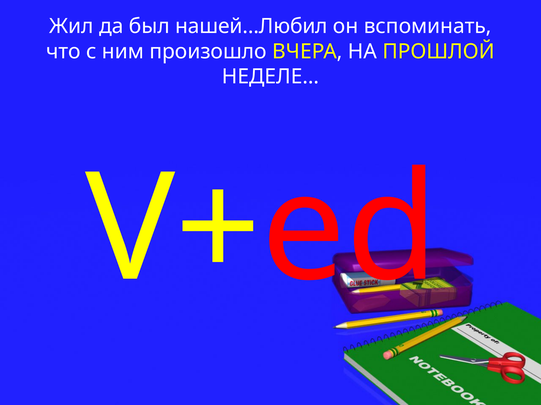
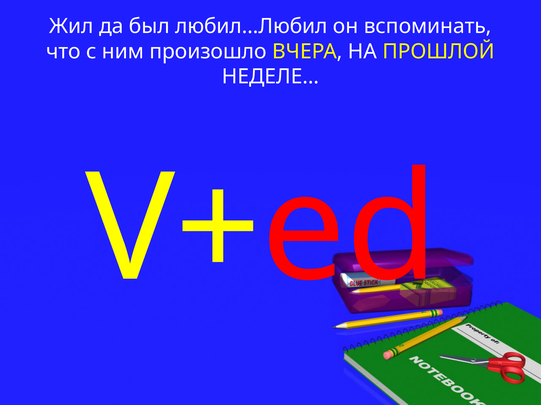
нашей…Любил: нашей…Любил -> любил…Любил (251, 26)
